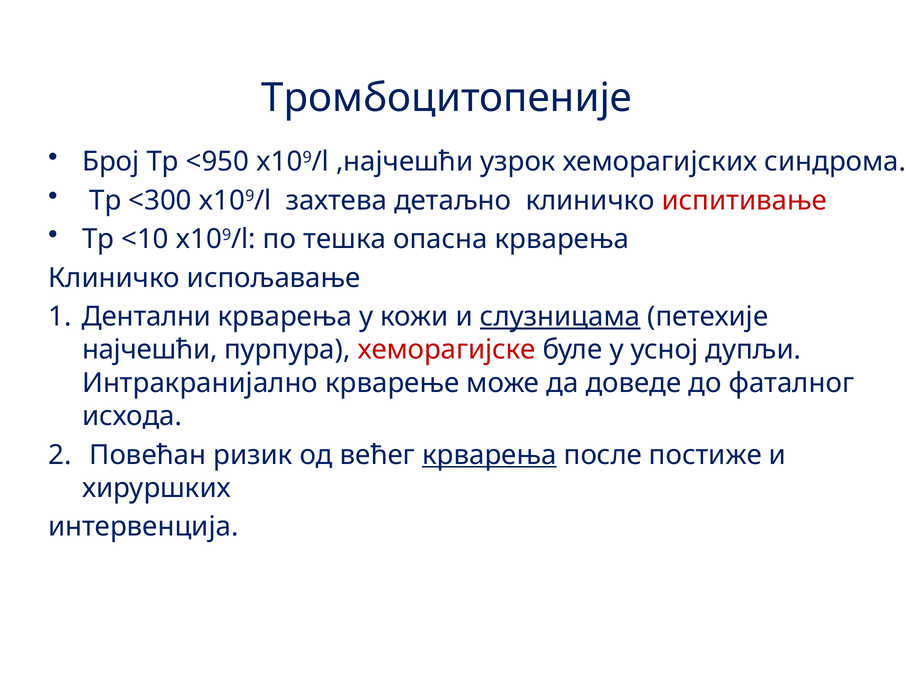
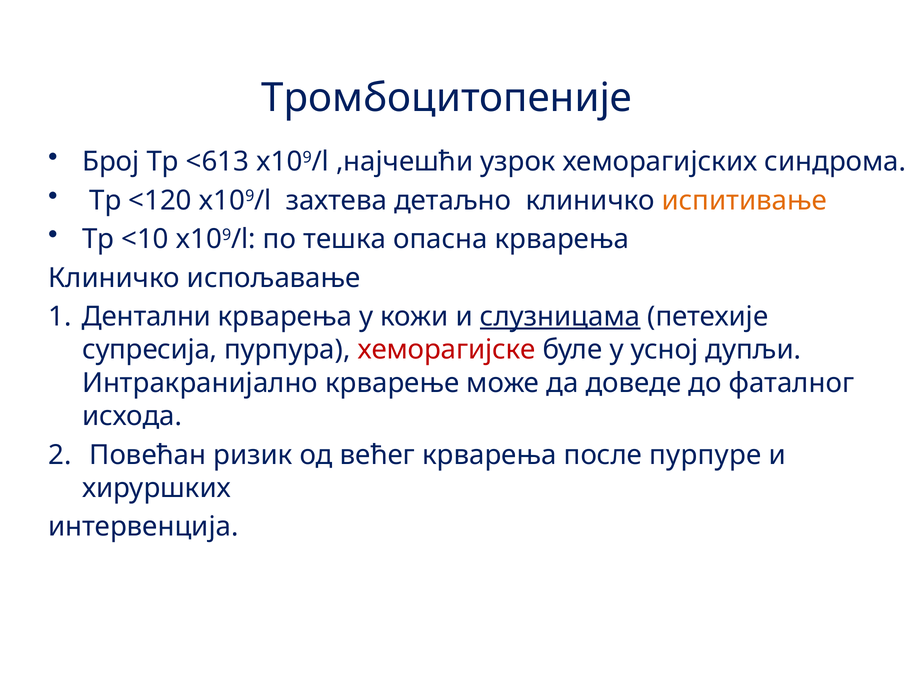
<950: <950 -> <613 (217, 162)
<300: <300 -> <120 (160, 201)
испитивање colour: red -> orange (744, 201)
најчешћи: најчешћи -> супресија (150, 350)
крварења underline: present -> none (489, 455)
постиже: постиже -> пурпуре (705, 455)
